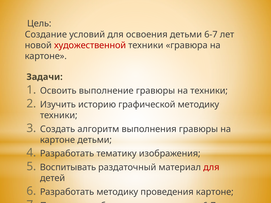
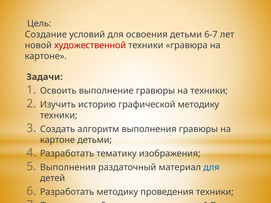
Воспитывать: Воспитывать -> Выполнения (68, 168)
для colour: red -> blue (211, 168)
проведения картоне: картоне -> техники (215, 192)
